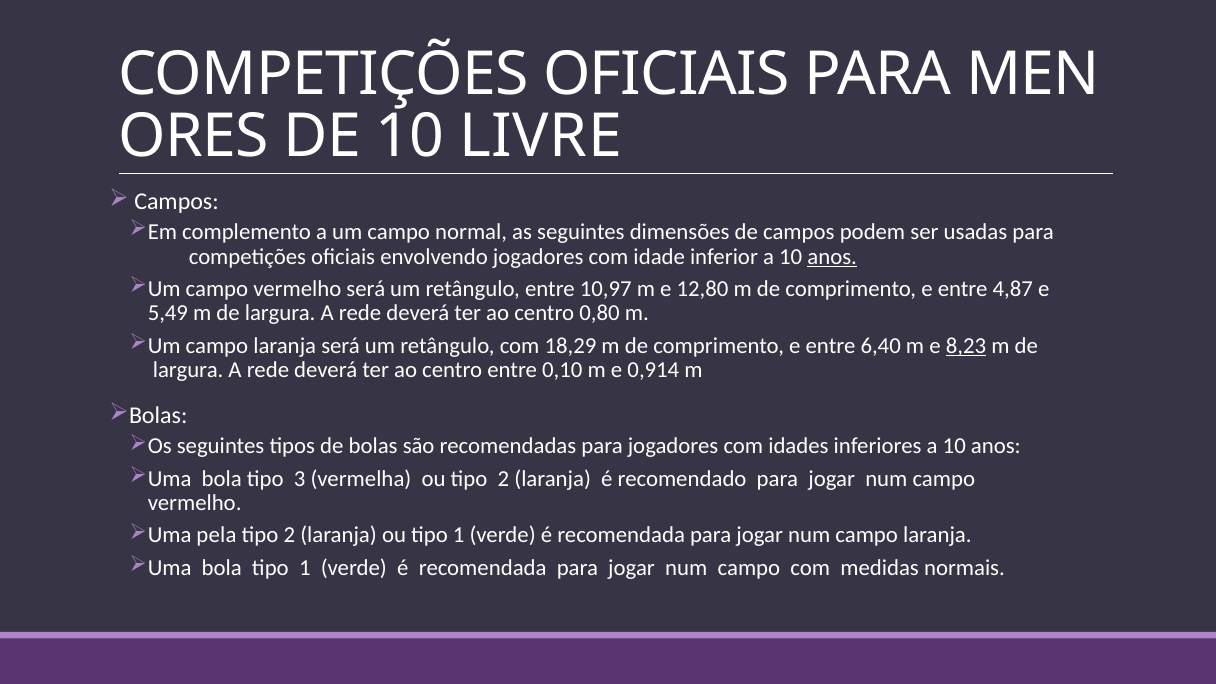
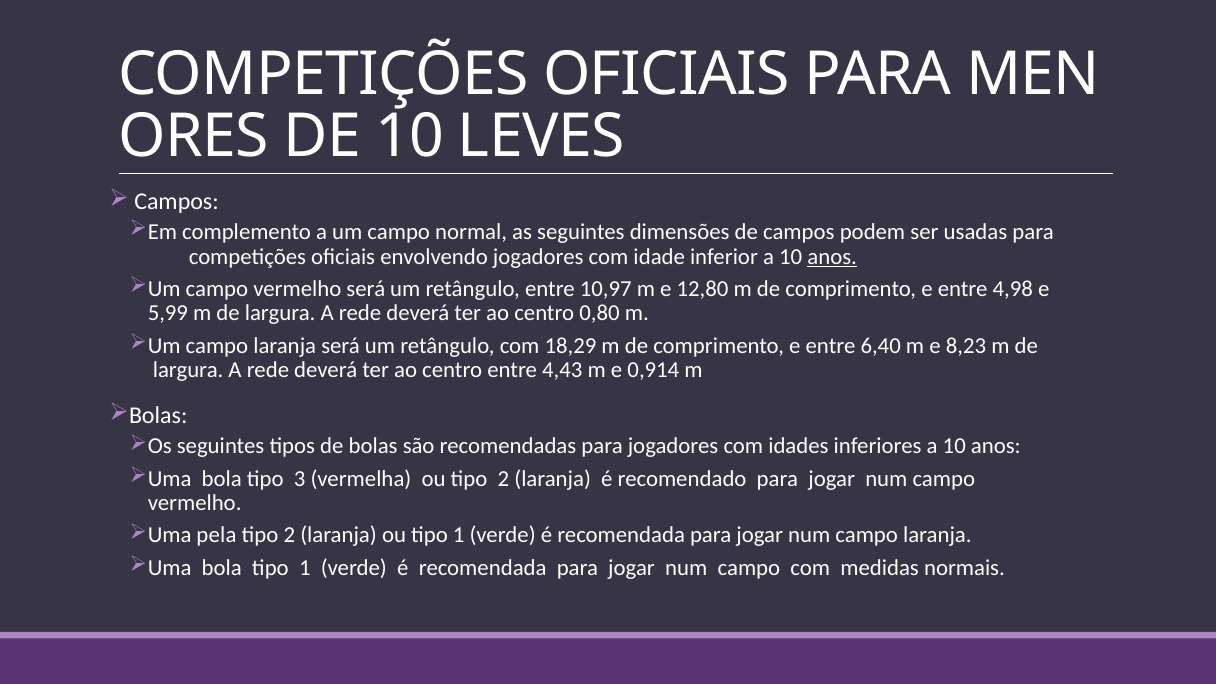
LIVRE: LIVRE -> LEVES (541, 136)
4,87: 4,87 -> 4,98 (1013, 289)
5,49: 5,49 -> 5,99 (168, 313)
8,23 underline: present -> none (966, 346)
0,10: 0,10 -> 4,43 (562, 370)
